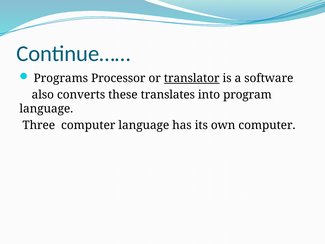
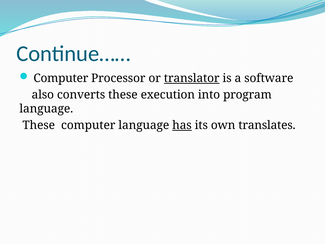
Programs: Programs -> Computer (61, 78)
translates: translates -> execution (168, 95)
Three: Three -> These (39, 125)
has underline: none -> present (182, 125)
own computer: computer -> translates (267, 125)
